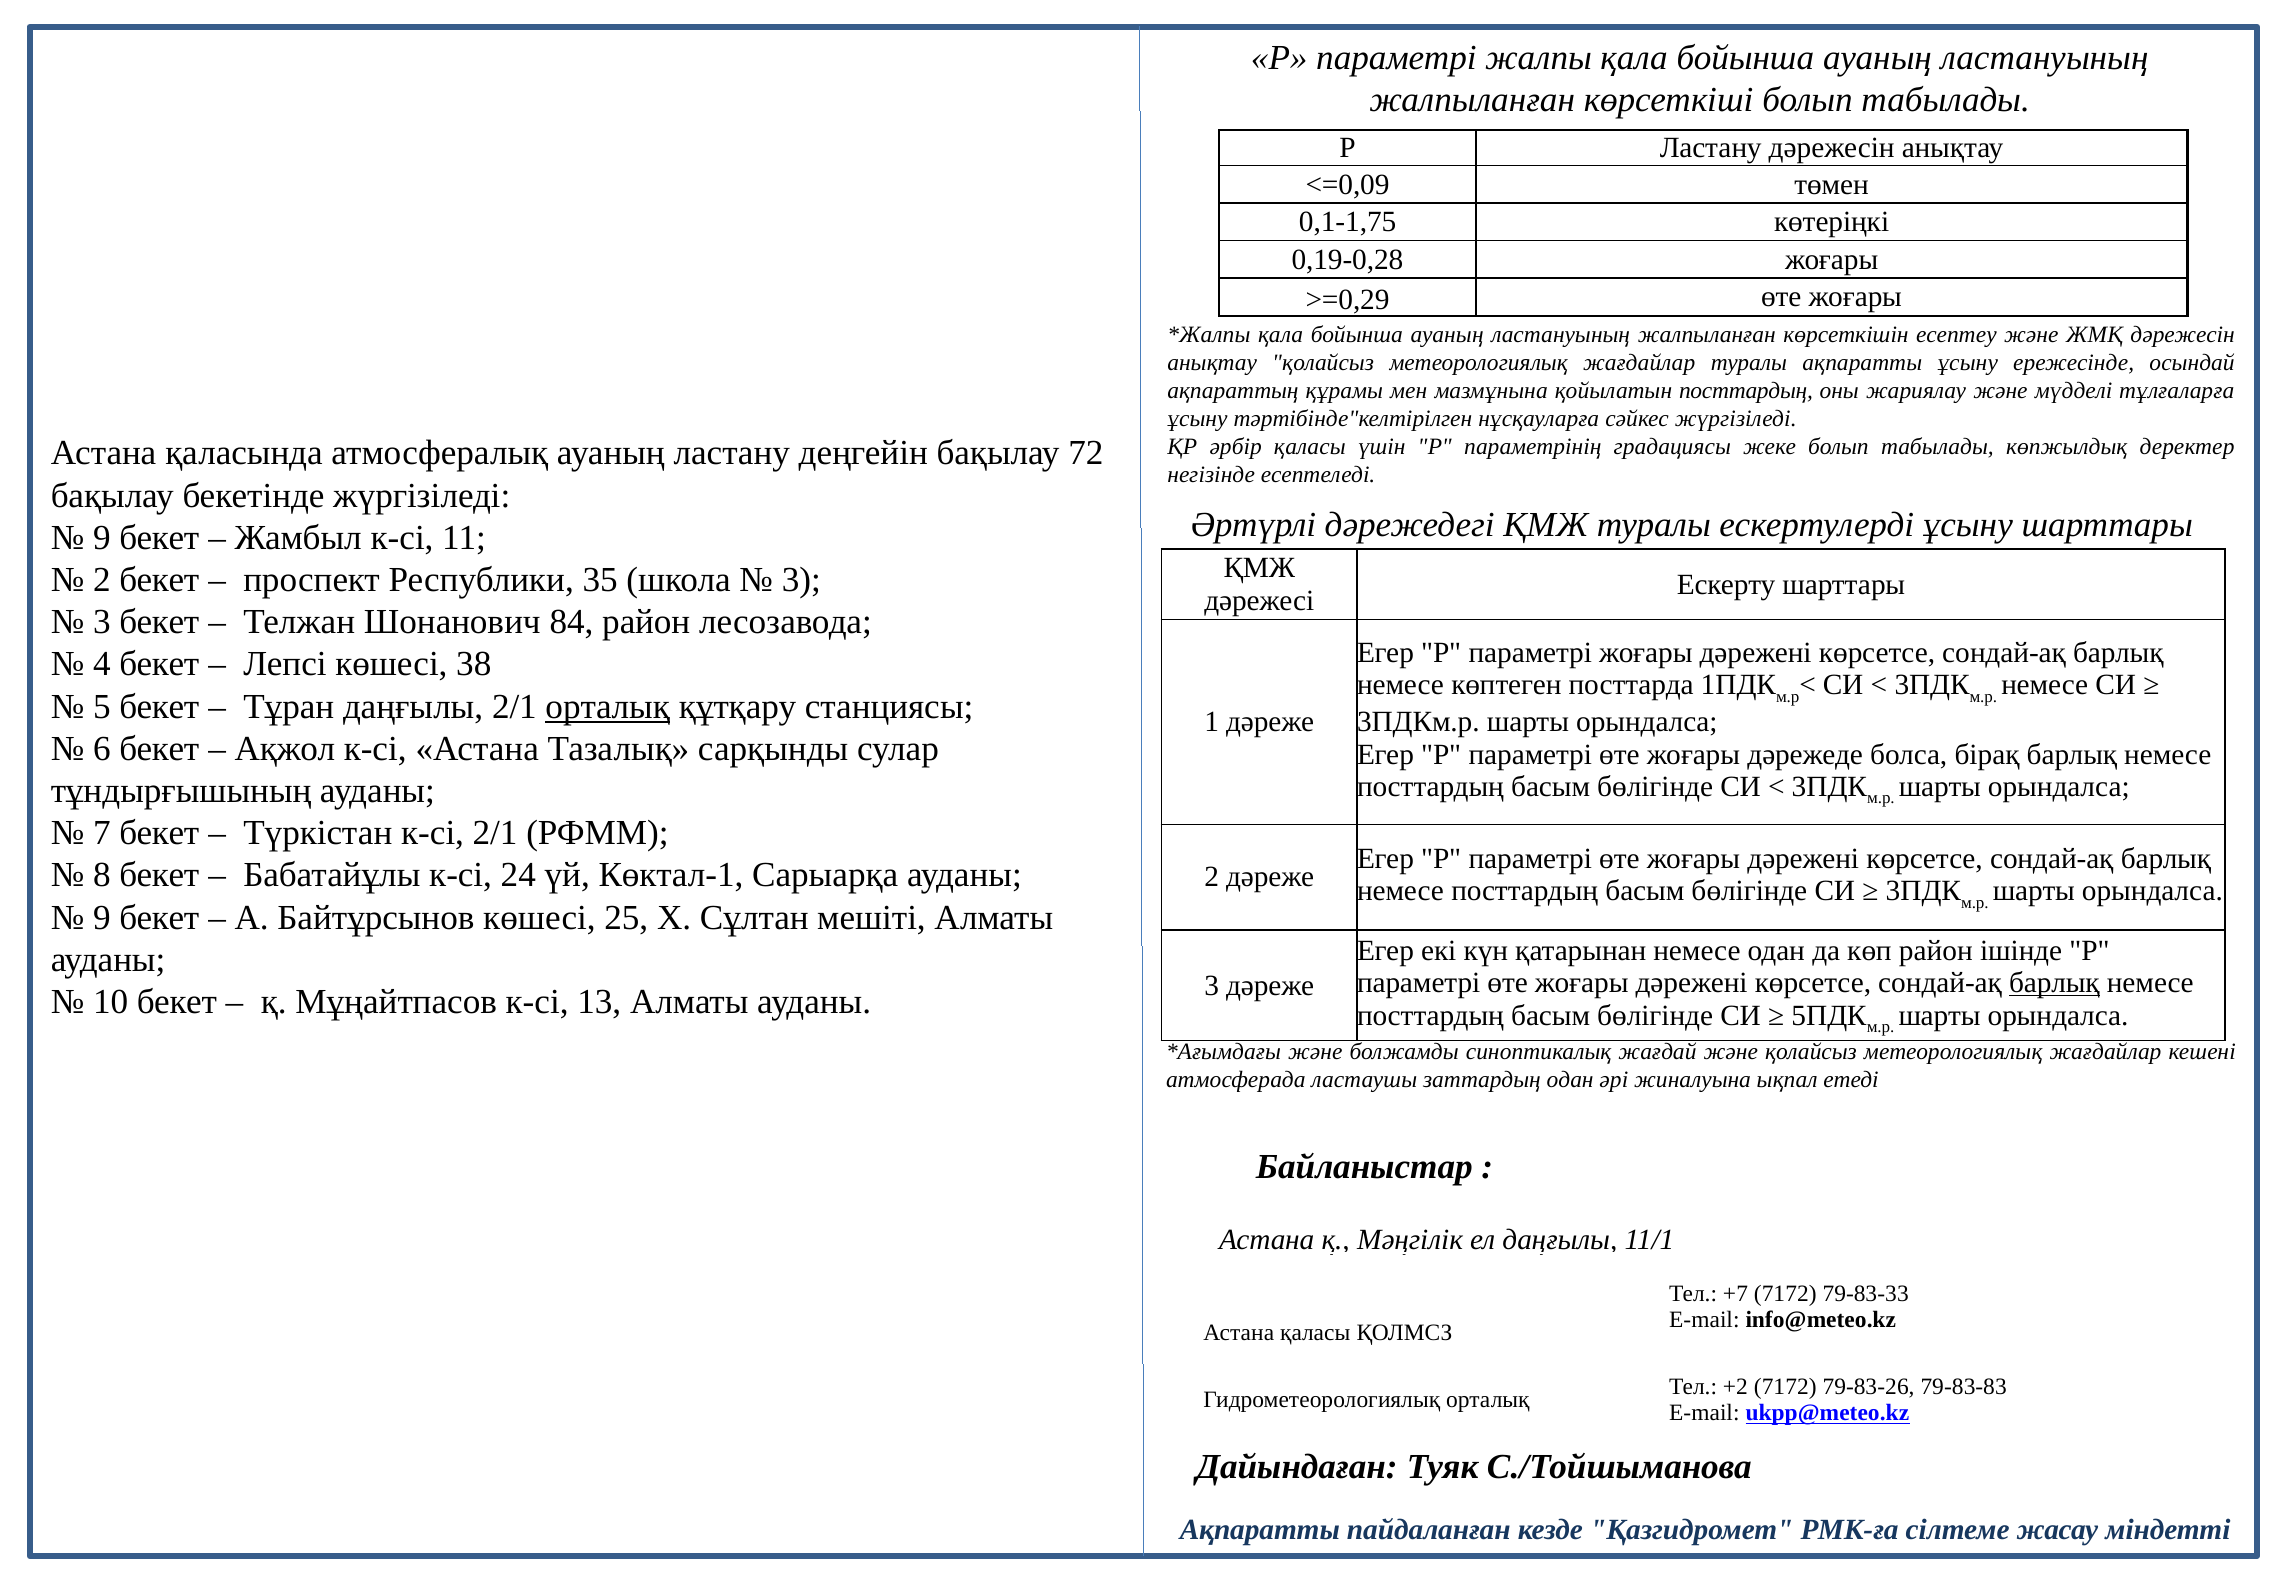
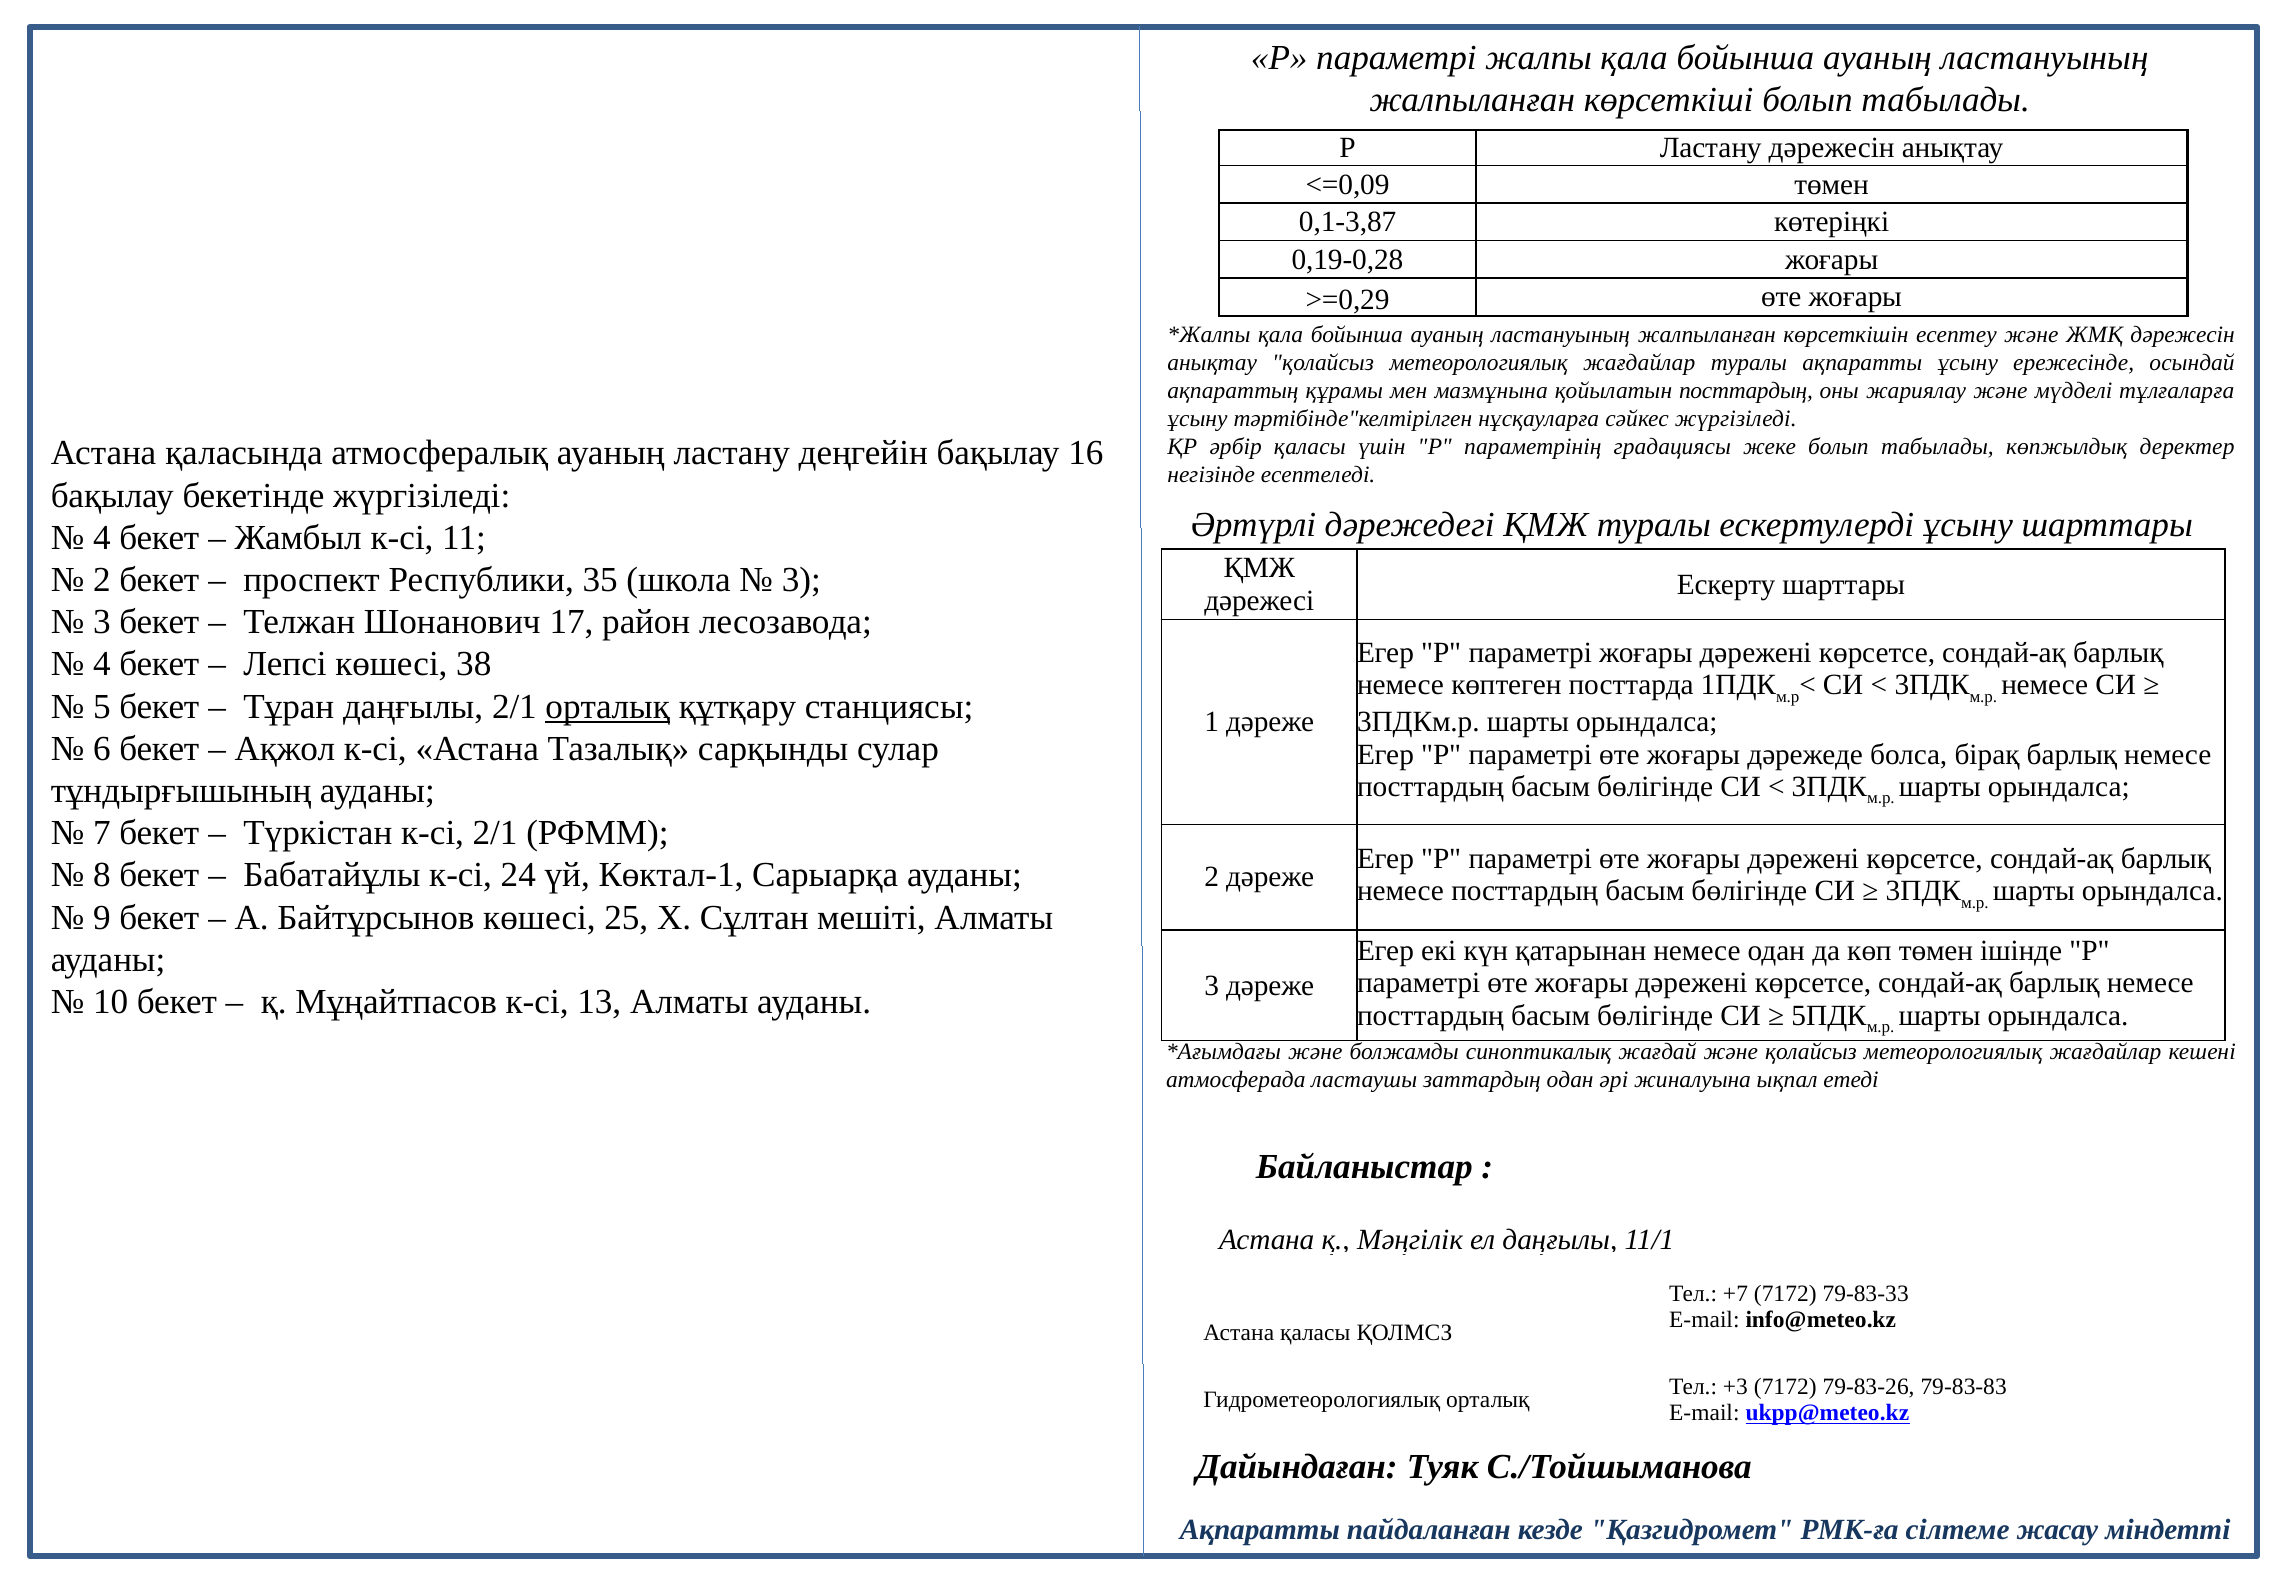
0,1-1,75: 0,1-1,75 -> 0,1-3,87 (1348, 222)
72: 72 -> 16 (1086, 453)
9: 9 -> 4 (102, 538)
84: 84 -> 17 (572, 622)
көп район: район -> төмен (1936, 951)
барлық underline: present -> none (2054, 983)
+2: +2 -> +3 (1735, 1387)
